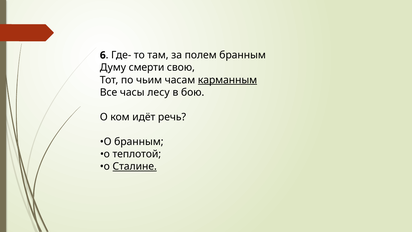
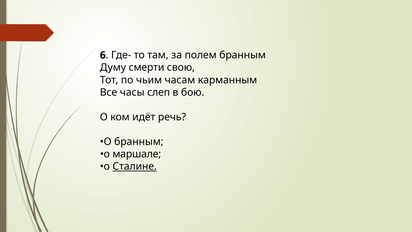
карманным underline: present -> none (228, 80)
лесу: лесу -> слеп (159, 92)
теплотой: теплотой -> маршале (137, 154)
